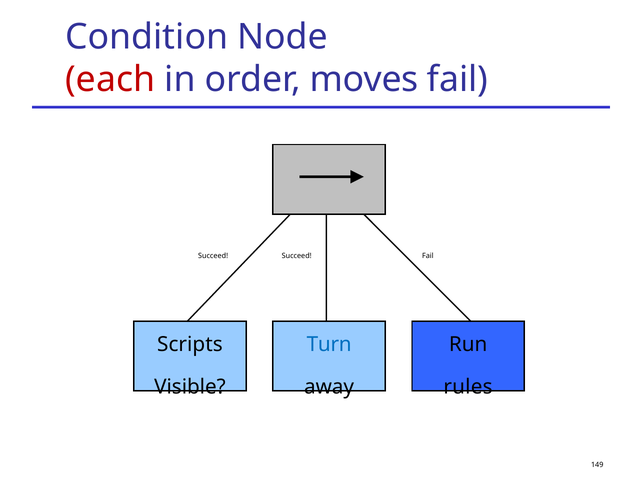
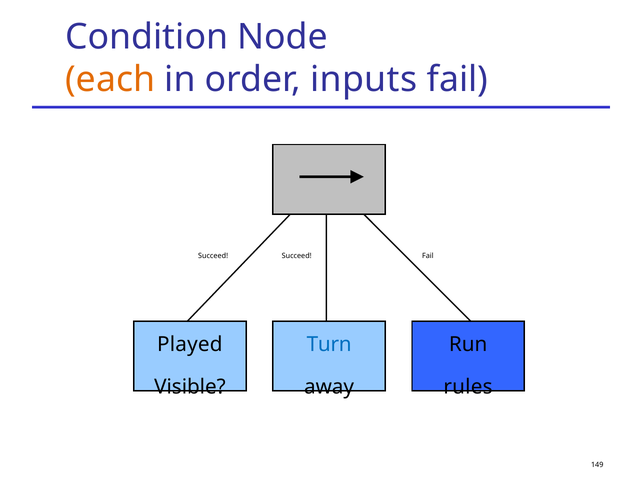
each colour: red -> orange (110, 80)
moves: moves -> inputs (364, 80)
Scripts: Scripts -> Played (190, 344)
